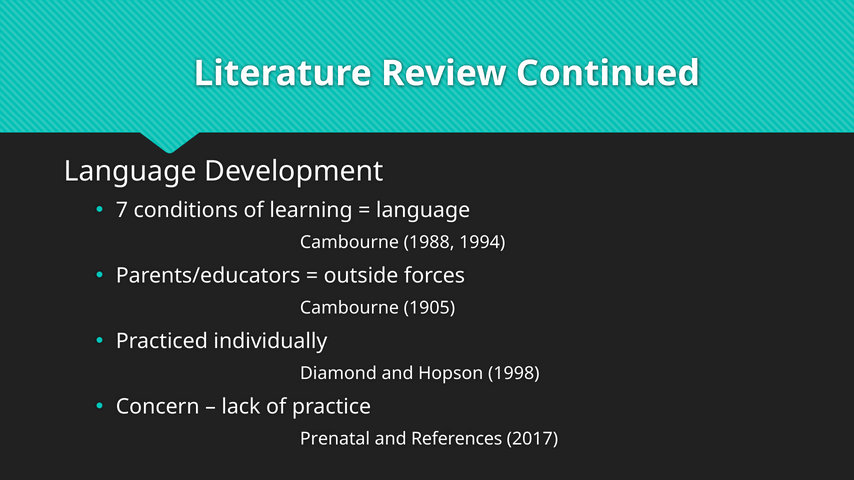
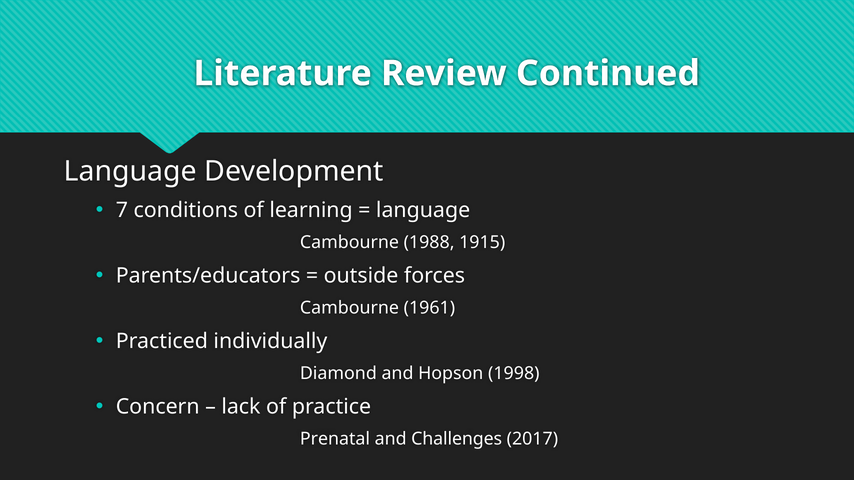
1994: 1994 -> 1915 (482, 243)
1905: 1905 -> 1961 (429, 308)
References: References -> Challenges (457, 439)
